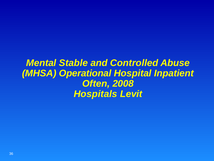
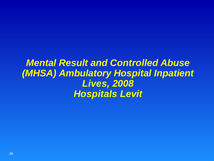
Stable: Stable -> Result (73, 63)
Operational: Operational -> Ambulatory (85, 73)
Often: Often -> Lives (96, 83)
